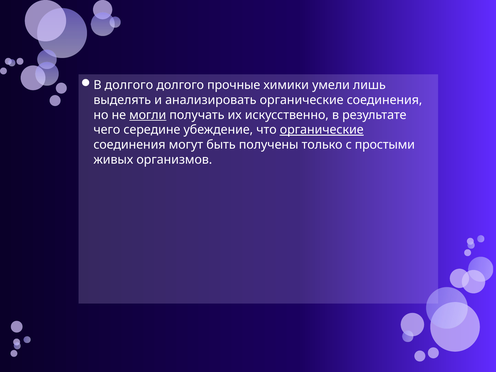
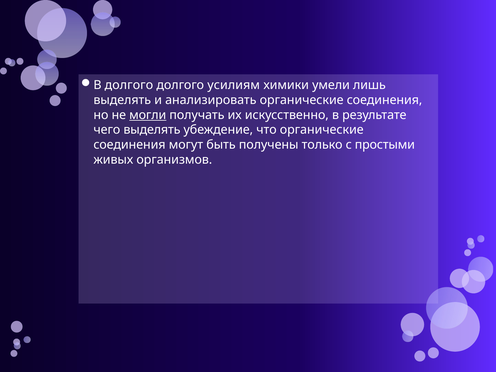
прочные: прочные -> усилиям (234, 85)
чего середине: середине -> выделять (152, 130)
органические underline: present -> none (322, 130)
